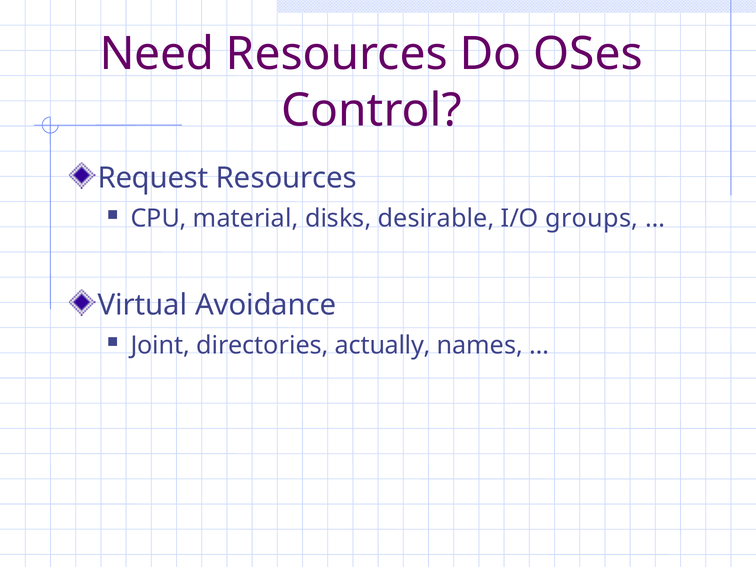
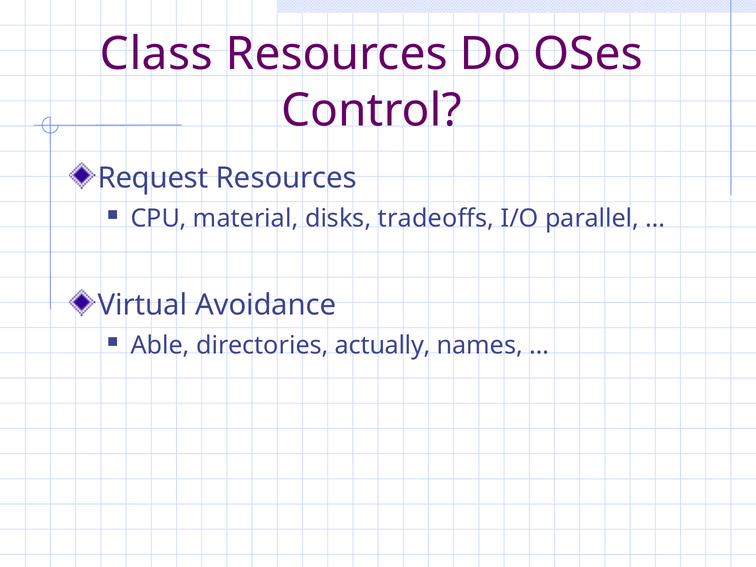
Need: Need -> Class (157, 54)
desirable: desirable -> tradeoffs (436, 218)
groups: groups -> parallel (592, 218)
Joint: Joint -> Able (160, 345)
